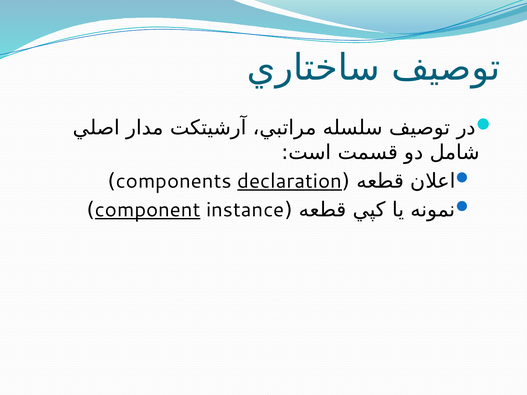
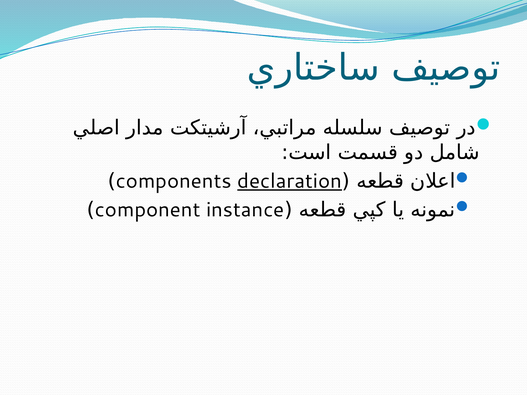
component underline: present -> none (148, 210)
